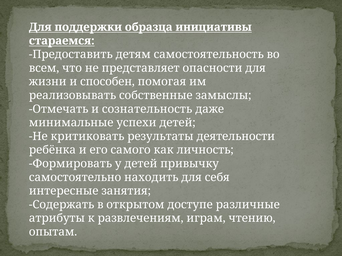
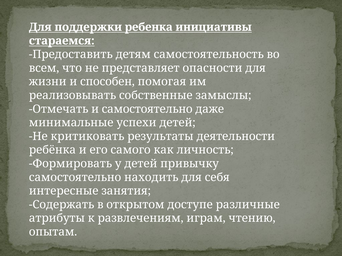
образца: образца -> ребенка (149, 27)
и сознательность: сознательность -> самостоятельно (147, 109)
